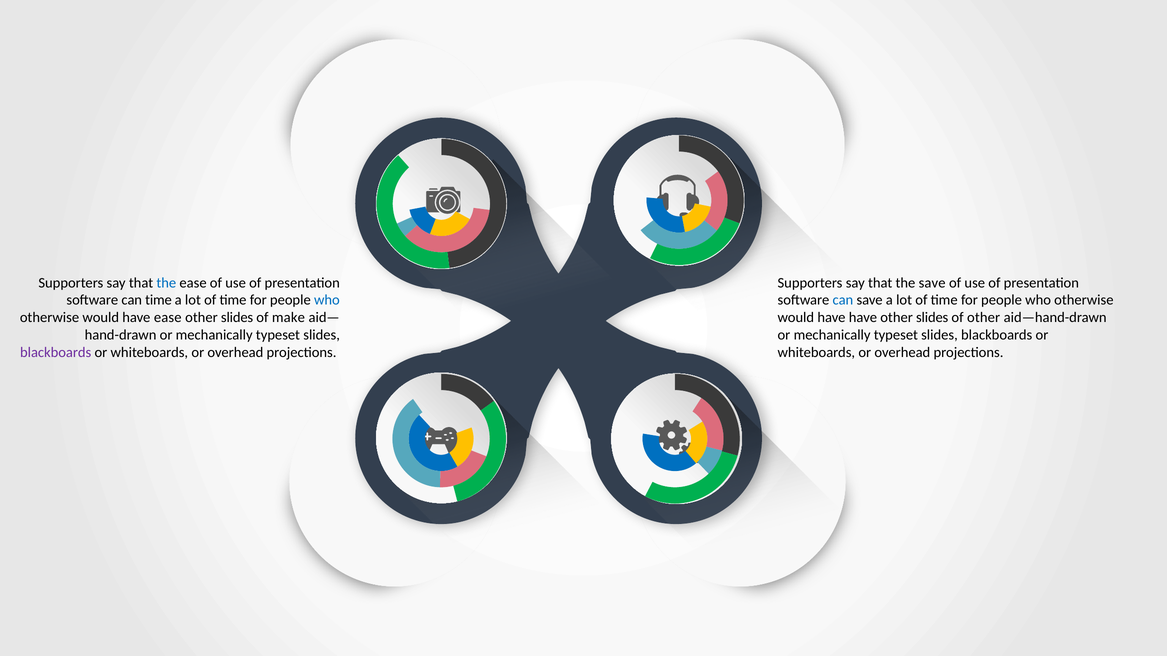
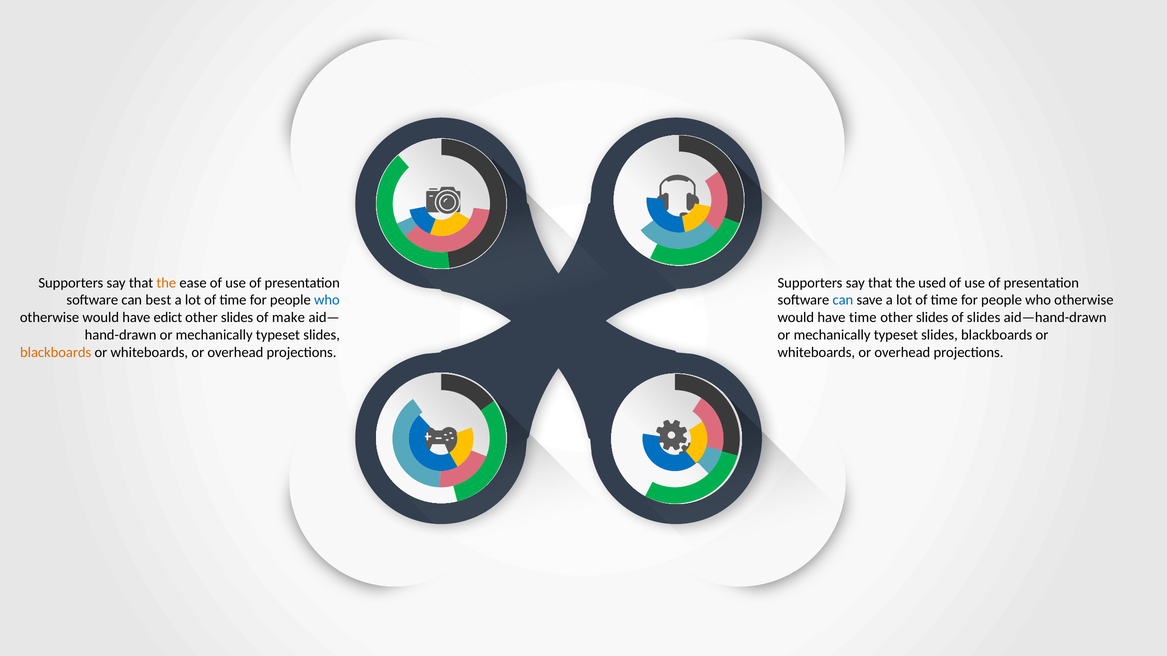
the colour: blue -> orange (166, 283)
the save: save -> used (932, 283)
can time: time -> best (158, 300)
have ease: ease -> edict (168, 318)
have have: have -> time (863, 318)
of other: other -> slides (984, 318)
blackboards colour: purple -> orange (56, 353)
